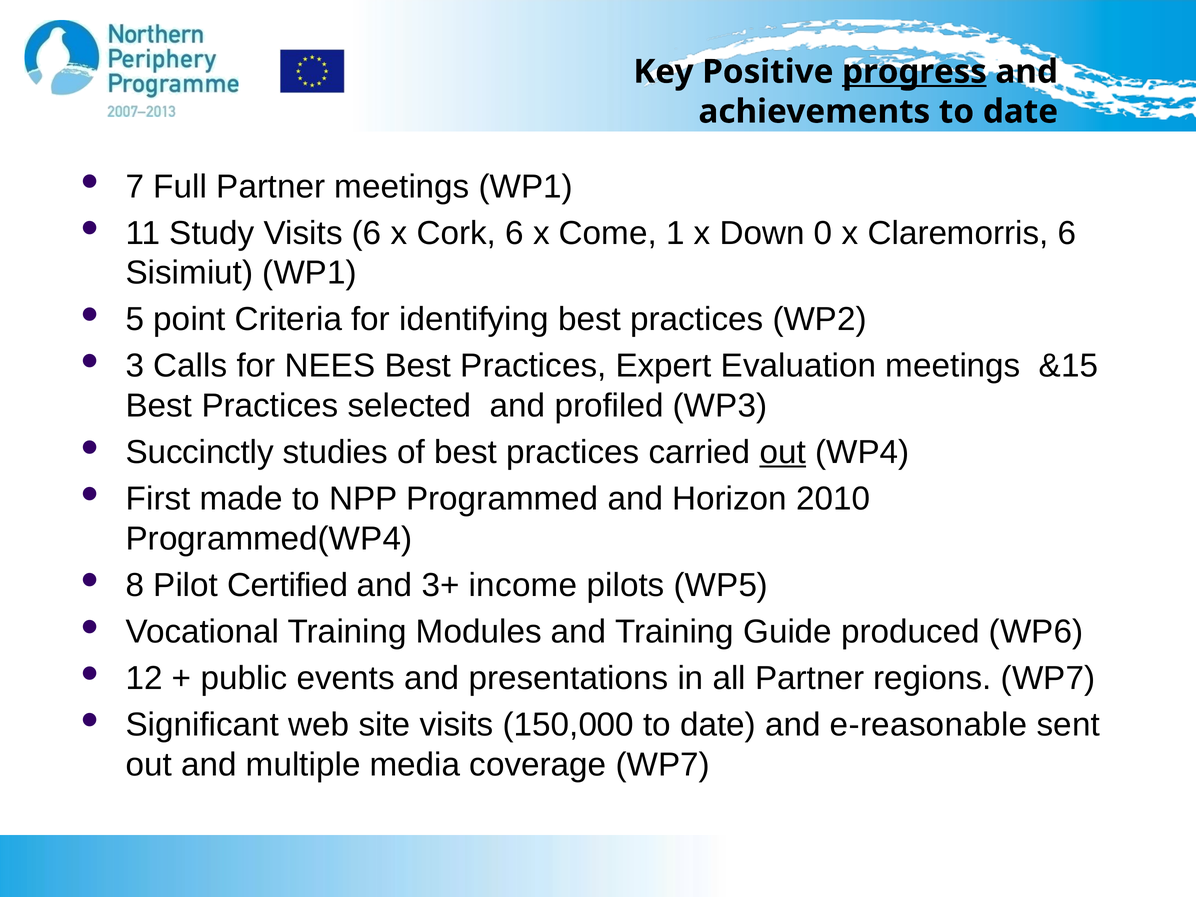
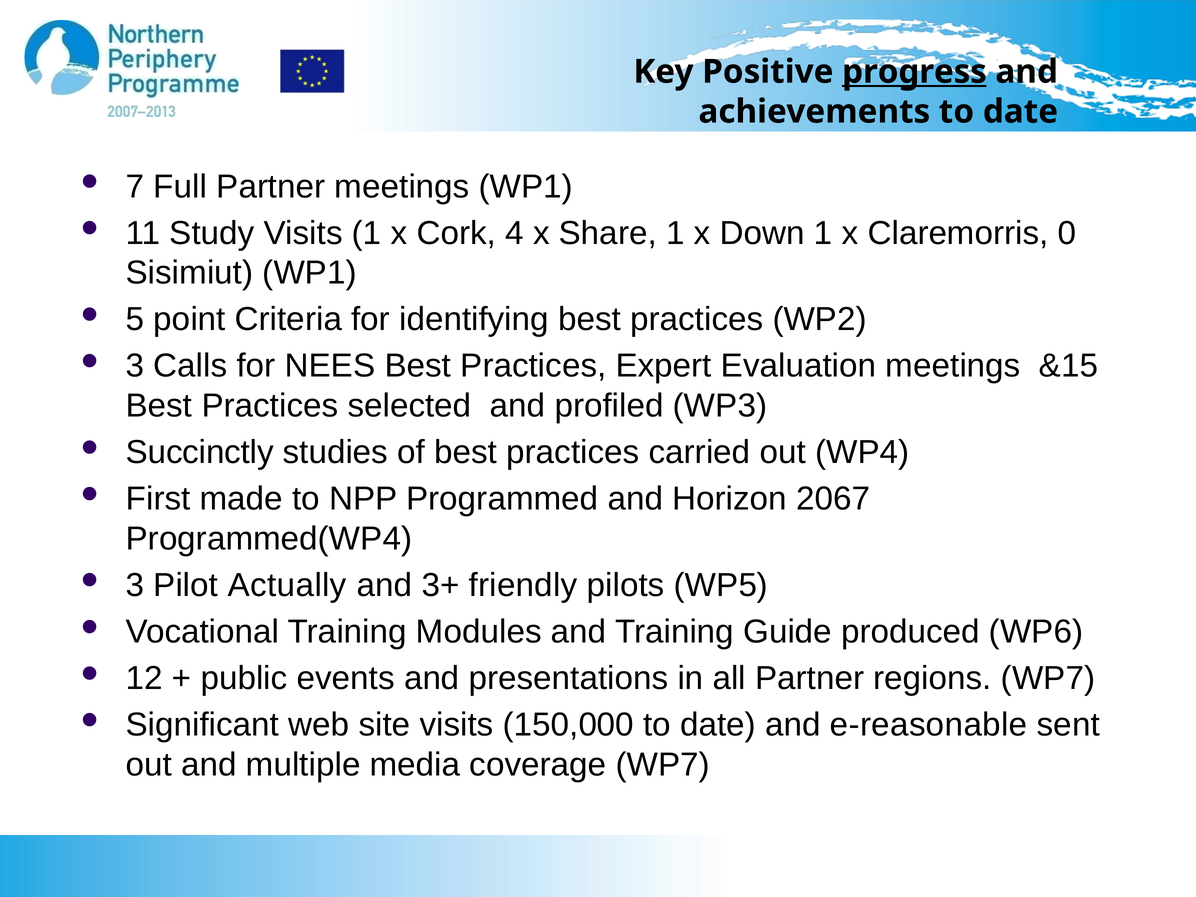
Visits 6: 6 -> 1 (367, 233)
Cork 6: 6 -> 4 (515, 233)
Come: Come -> Share (608, 233)
Down 0: 0 -> 1 (823, 233)
Claremorris 6: 6 -> 0 (1067, 233)
out underline: present -> none (783, 452)
2010: 2010 -> 2067 (833, 499)
8: 8 -> 3 (135, 585)
Certified: Certified -> Actually (287, 585)
income: income -> friendly (523, 585)
